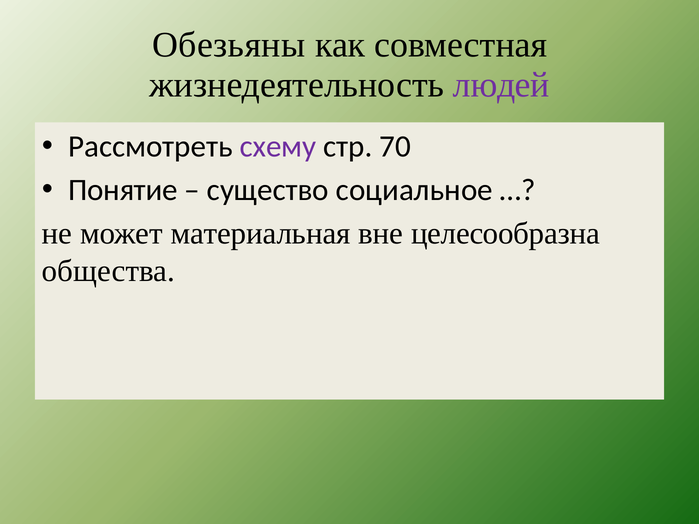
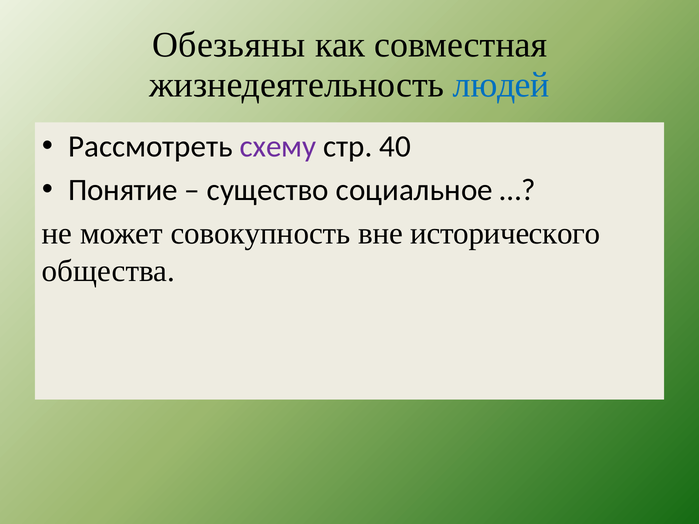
людей colour: purple -> blue (501, 85)
70: 70 -> 40 (395, 147)
материальная: материальная -> совокупность (261, 234)
целесообразна: целесообразна -> исторического (505, 234)
